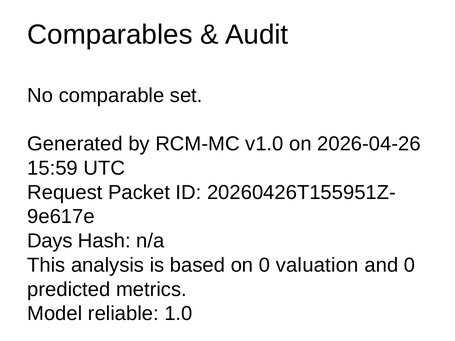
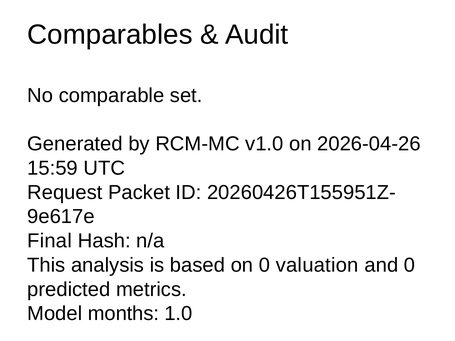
Days: Days -> Final (50, 241)
reliable: reliable -> months (123, 314)
